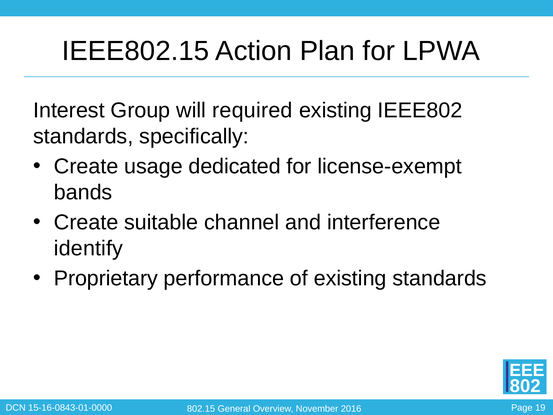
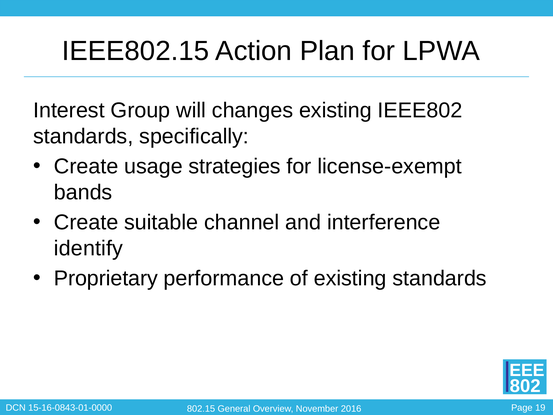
required: required -> changes (253, 110)
dedicated: dedicated -> strategies (235, 166)
